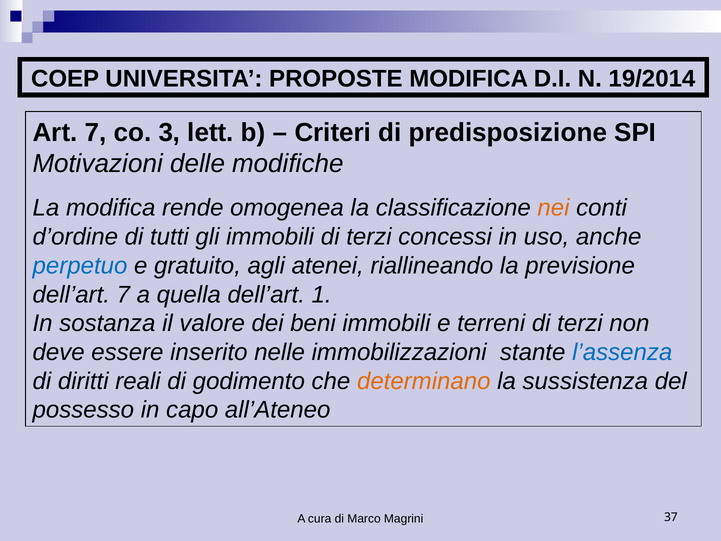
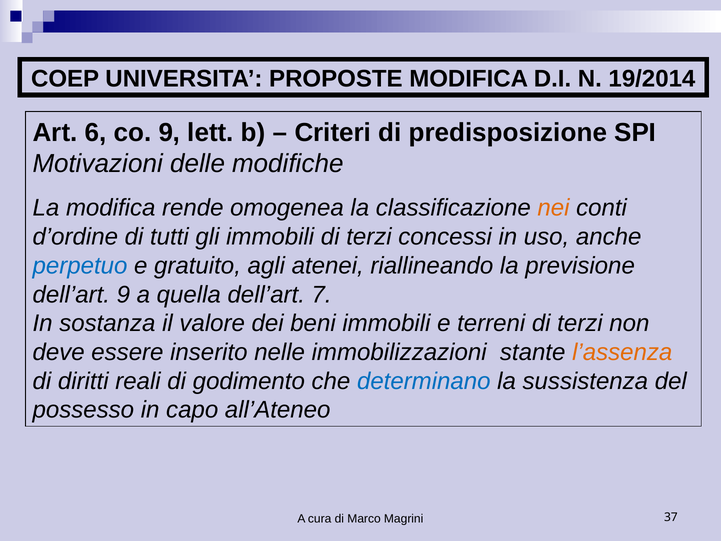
Art 7: 7 -> 6 (96, 132)
co 3: 3 -> 9 (169, 132)
dell’art 7: 7 -> 9 (123, 294)
1: 1 -> 7 (322, 294)
l’assenza colour: blue -> orange (622, 352)
determinano colour: orange -> blue (424, 381)
